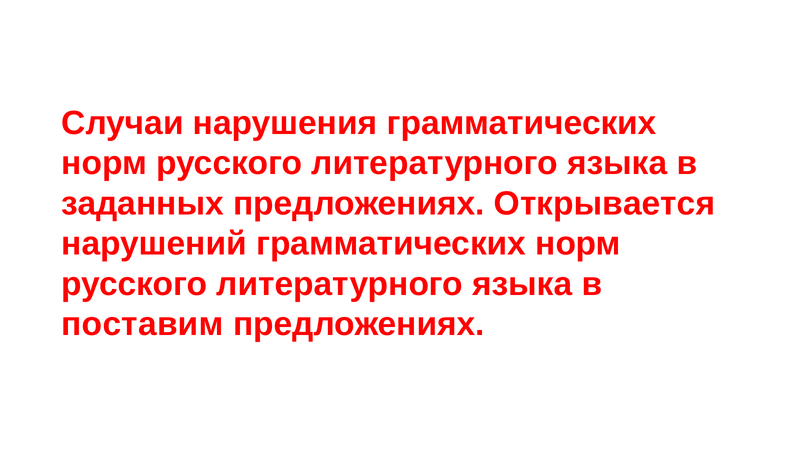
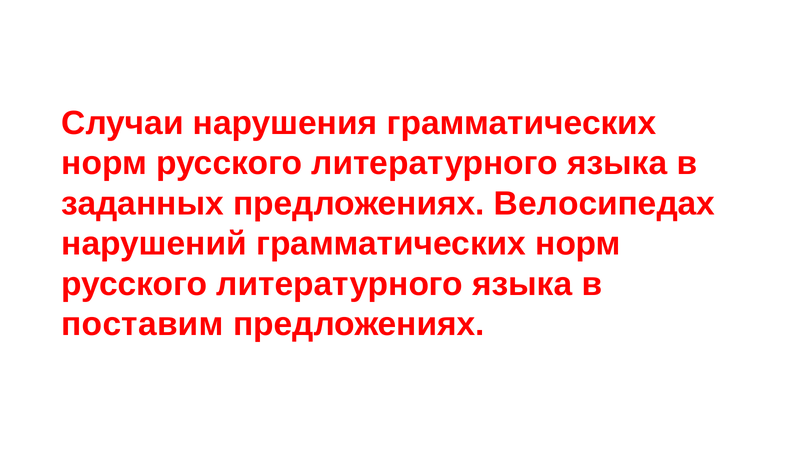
Открывается: Открывается -> Велосипедах (605, 203)
